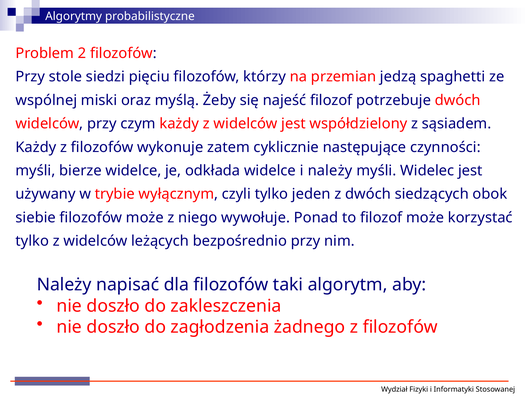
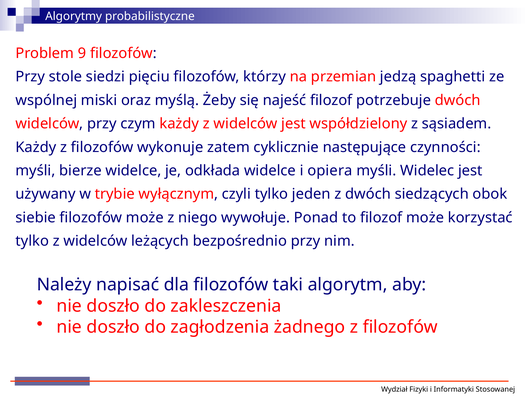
2: 2 -> 9 (82, 53)
i należy: należy -> opiera (330, 171)
